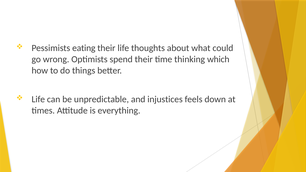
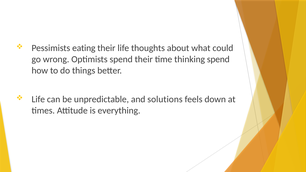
thinking which: which -> spend (218, 59)
injustices: injustices -> solutions (165, 99)
